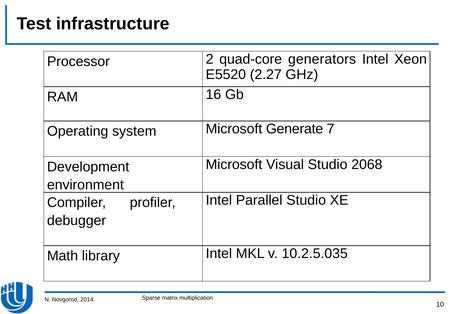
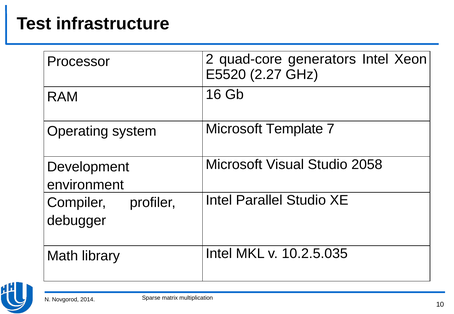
Generate: Generate -> Template (295, 129)
2068: 2068 -> 2058 (367, 165)
